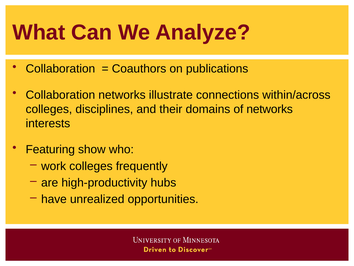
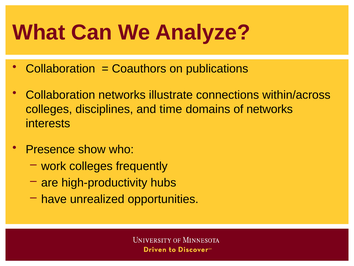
their: their -> time (171, 109)
Featuring: Featuring -> Presence (50, 149)
